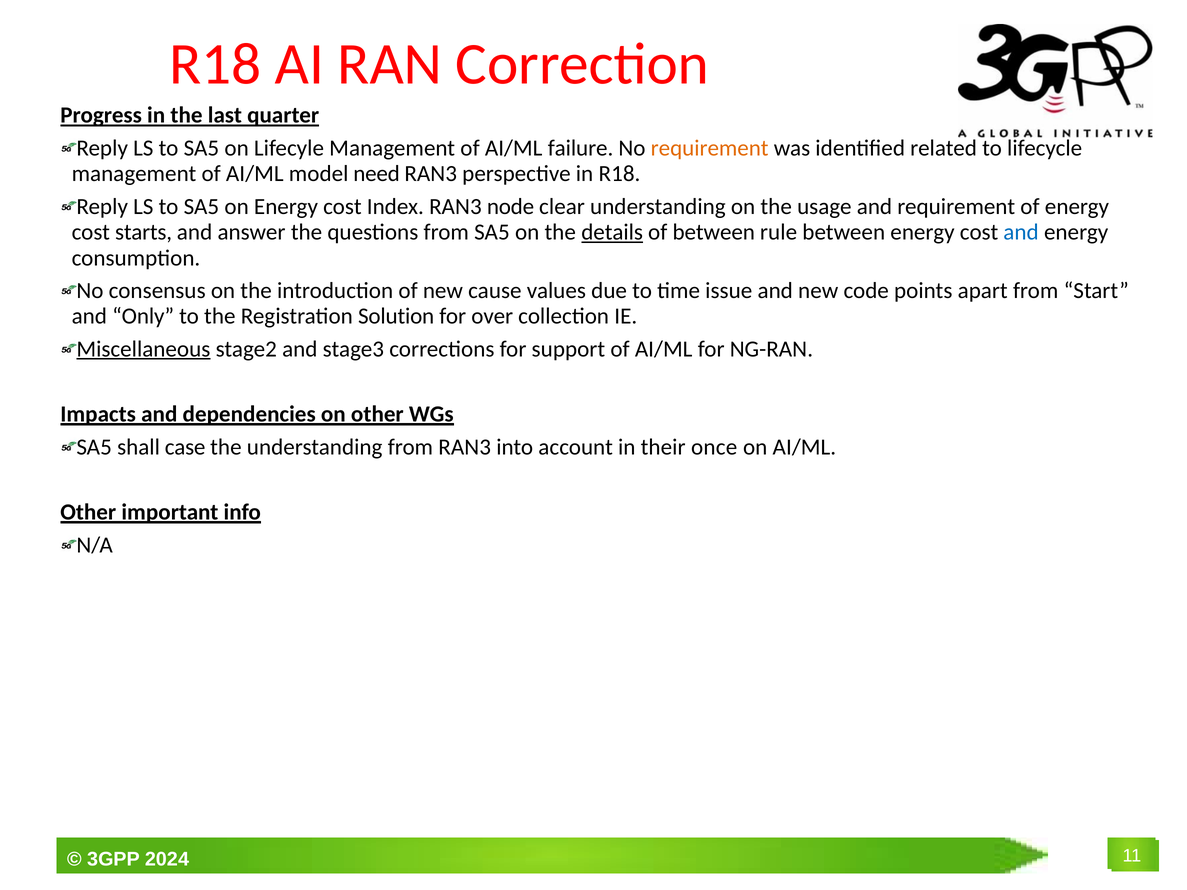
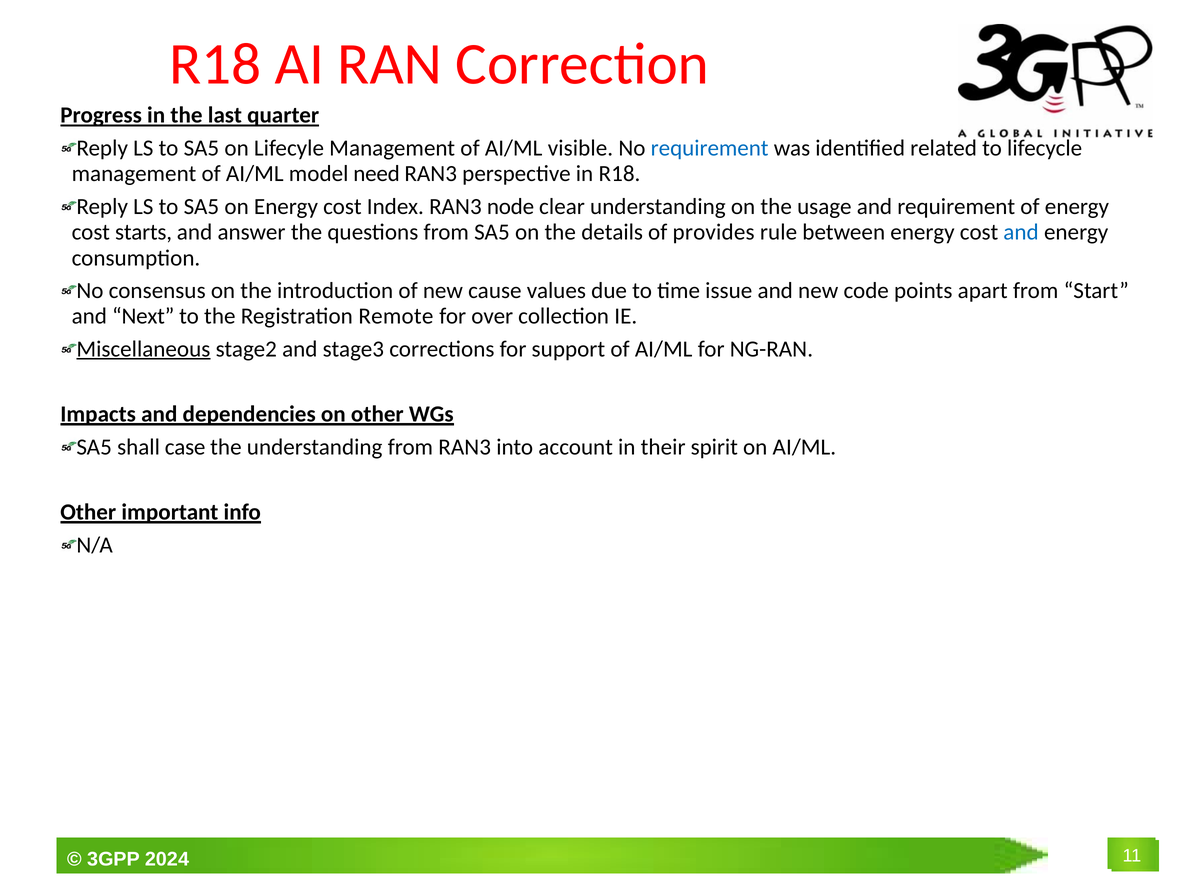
failure: failure -> visible (580, 148)
requirement colour: orange -> blue (710, 148)
details underline: present -> none (612, 232)
of between: between -> provides (714, 232)
Only: Only -> Next (143, 316)
Solution: Solution -> Remote (396, 316)
once: once -> spirit (714, 447)
